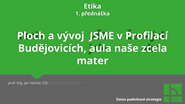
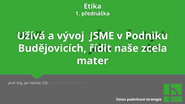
Ploch: Ploch -> Užívá (31, 36)
Profilací: Profilací -> Podniku (147, 36)
aula: aula -> řídit (100, 48)
